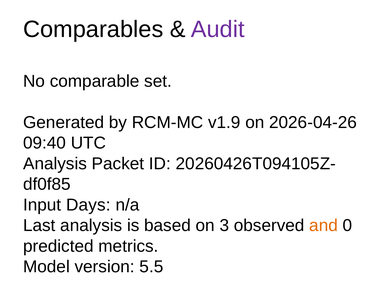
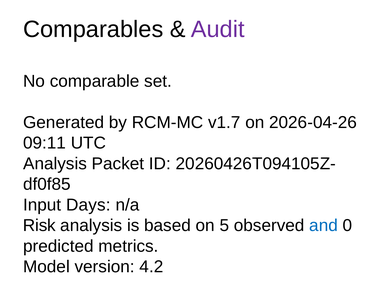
v1.9: v1.9 -> v1.7 (224, 122)
09:40: 09:40 -> 09:11 (45, 143)
Last: Last -> Risk (39, 225)
3: 3 -> 5 (224, 225)
and colour: orange -> blue (324, 225)
5.5: 5.5 -> 4.2 (151, 266)
